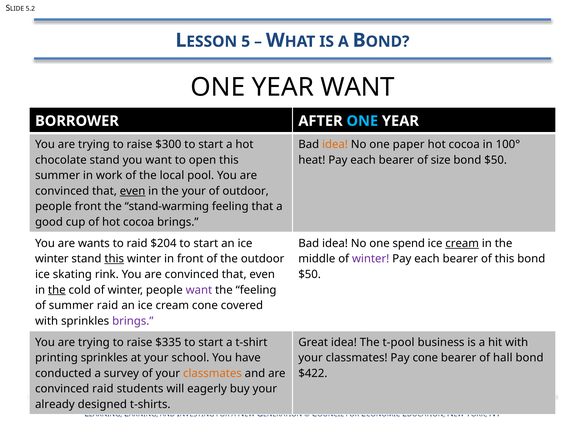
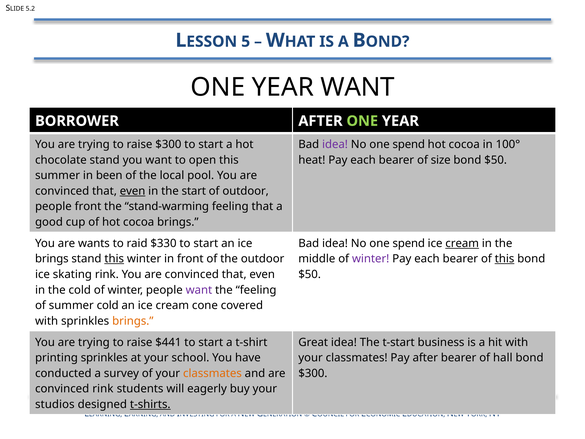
ONE colour: light blue -> light green (362, 121)
idea colour: orange -> purple (335, 144)
paper: paper -> spend (409, 144)
work: work -> been (109, 175)
the your: your -> start (194, 191)
$204: $204 -> $330 (163, 243)
winter: winter -> brings (52, 259)
this underline: none -> present (505, 259)
the underline: present -> none (57, 290)
summer raid: raid -> cold (108, 305)
brings colour: purple -> orange (133, 321)
$335: $335 -> $441 (168, 342)
t-pool: t-pool -> t-start (399, 342)
Pay cone: cone -> after (425, 358)
$422: $422 -> $300 (313, 373)
convinced raid: raid -> rink (103, 389)
already: already -> studios (55, 404)
t-shirts underline: none -> present (150, 404)
